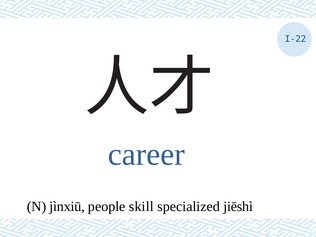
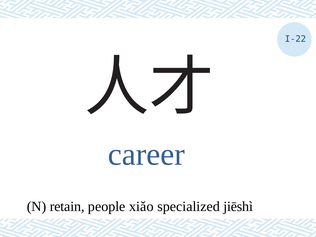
jìnxiū: jìnxiū -> retain (67, 207)
skill: skill -> xiǎo (141, 207)
